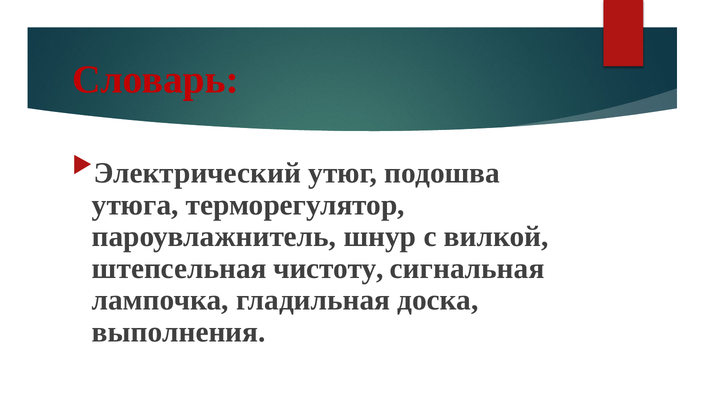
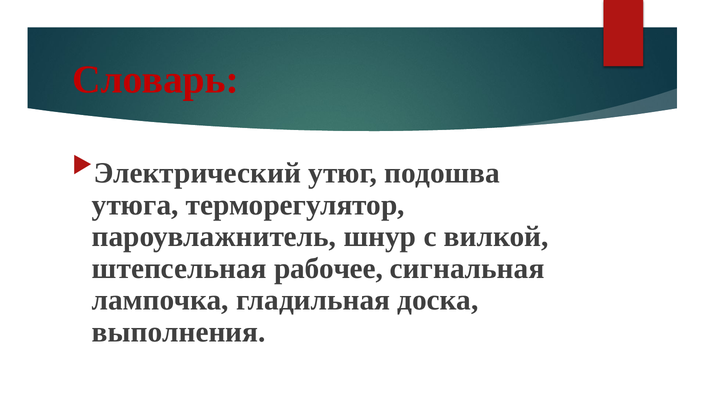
чистоту: чистоту -> рабочее (328, 268)
